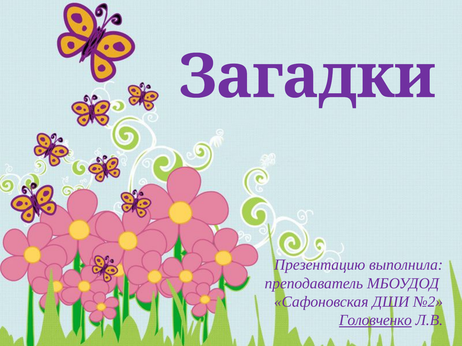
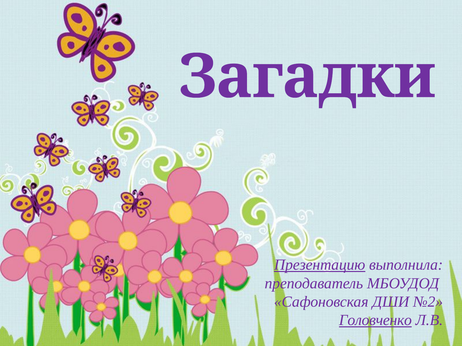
Презентацию underline: none -> present (320, 265)
